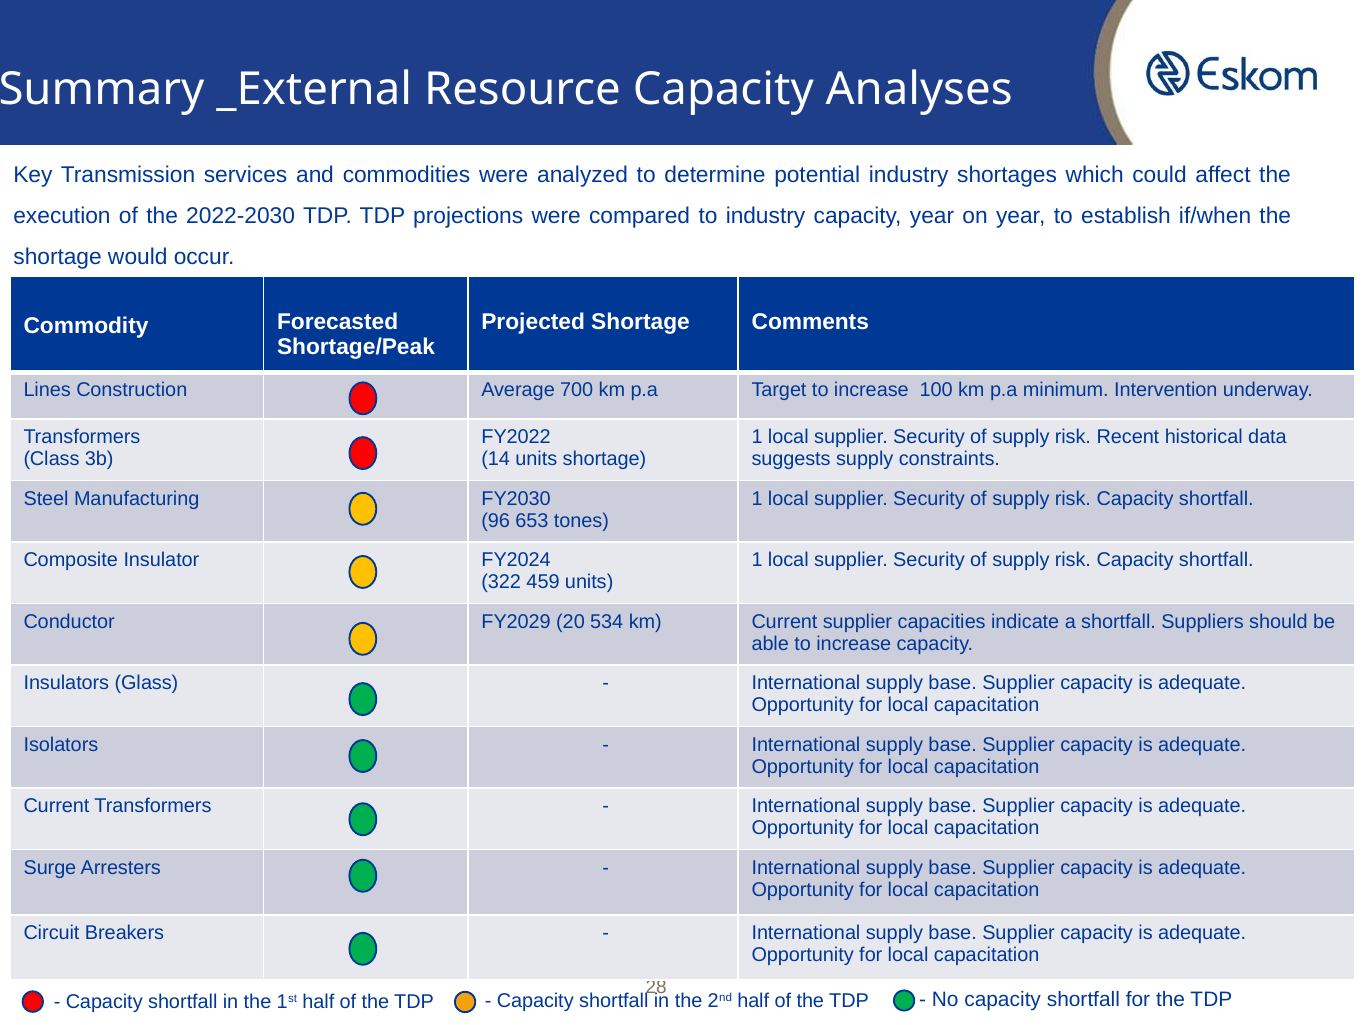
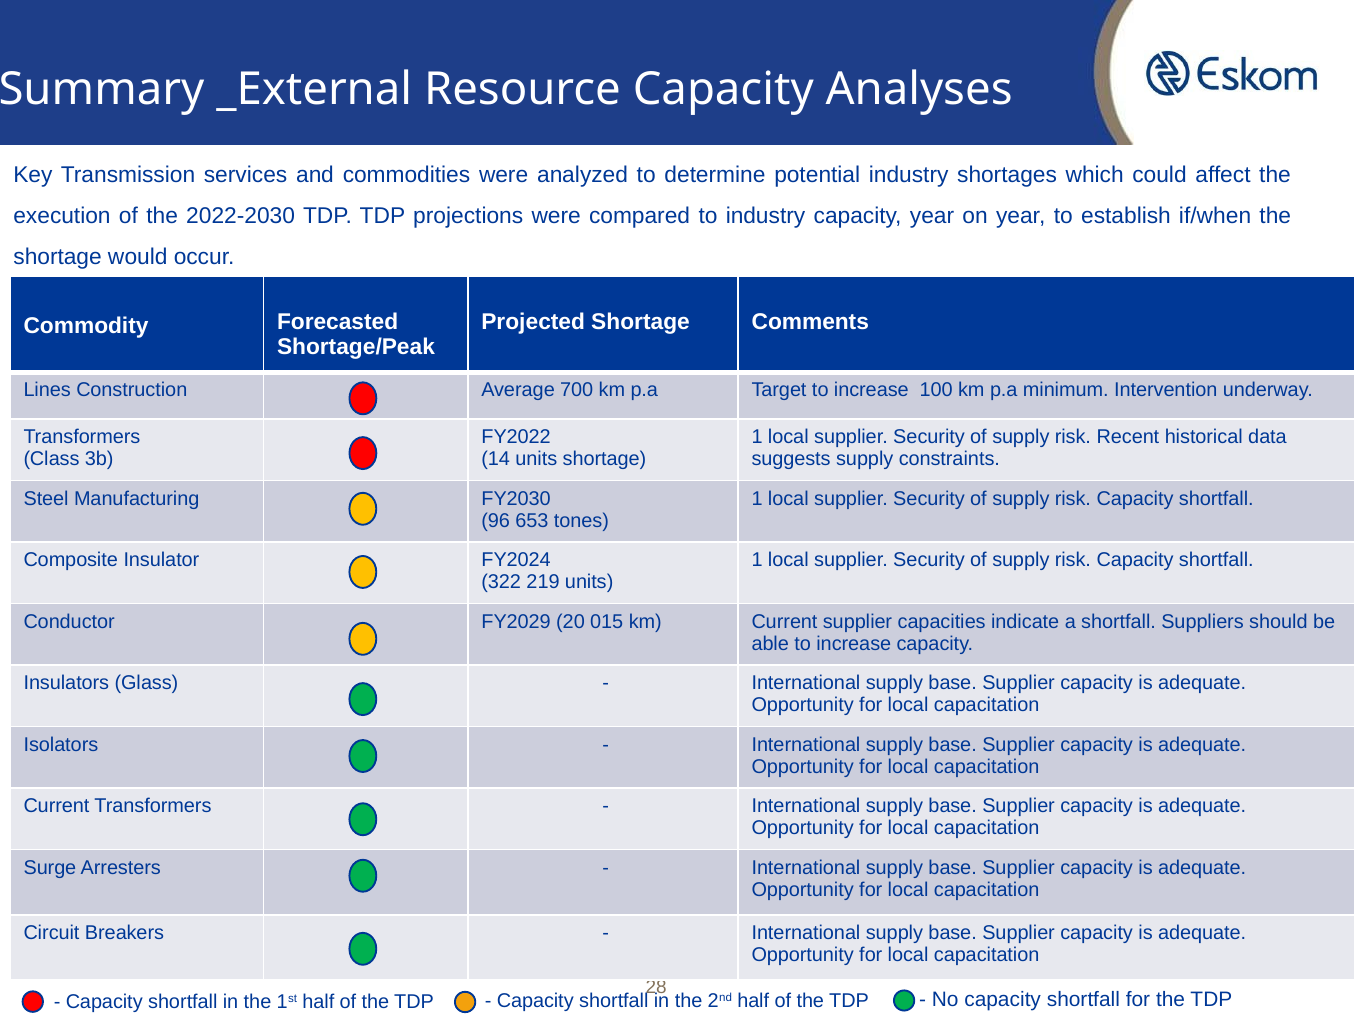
459: 459 -> 219 (543, 582)
534: 534 -> 015 (607, 621)
